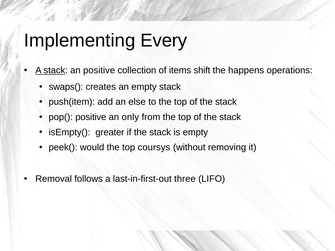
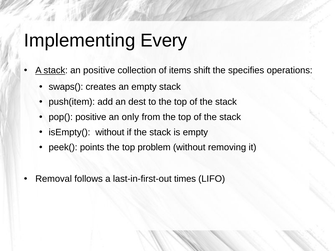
happens: happens -> specifies (246, 70)
else: else -> dest (137, 102)
isEmpty( greater: greater -> without (110, 132)
would: would -> points (92, 147)
coursys: coursys -> problem (154, 147)
three: three -> times (185, 179)
